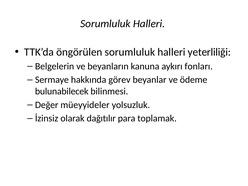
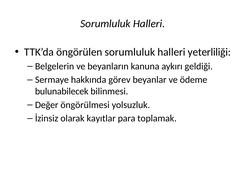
fonları: fonları -> geldiği (199, 66)
müeyyideler: müeyyideler -> öngörülmesi (85, 105)
dağıtılır: dağıtılır -> kayıtlar (101, 118)
